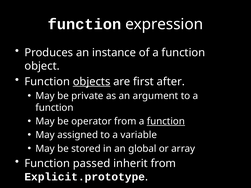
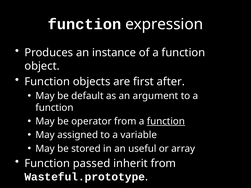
objects underline: present -> none (92, 82)
private: private -> default (87, 96)
global: global -> useful (142, 149)
Explicit.prototype: Explicit.prototype -> Wasteful.prototype (85, 177)
